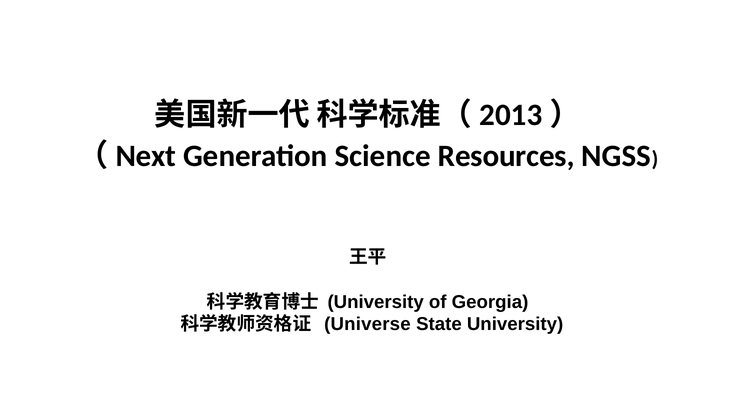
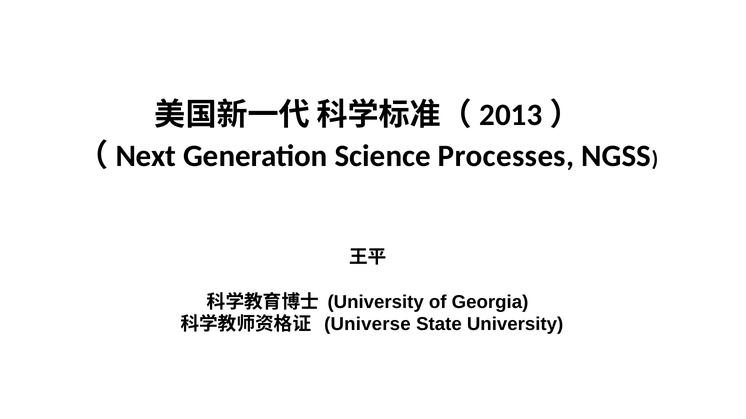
Resources: Resources -> Processes (506, 156)
